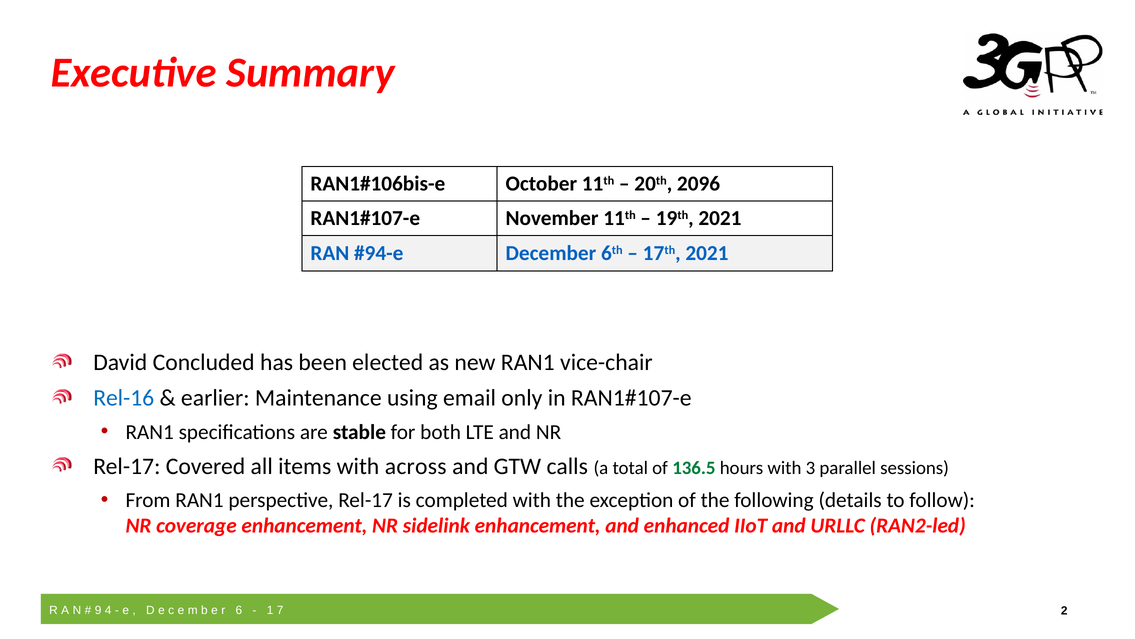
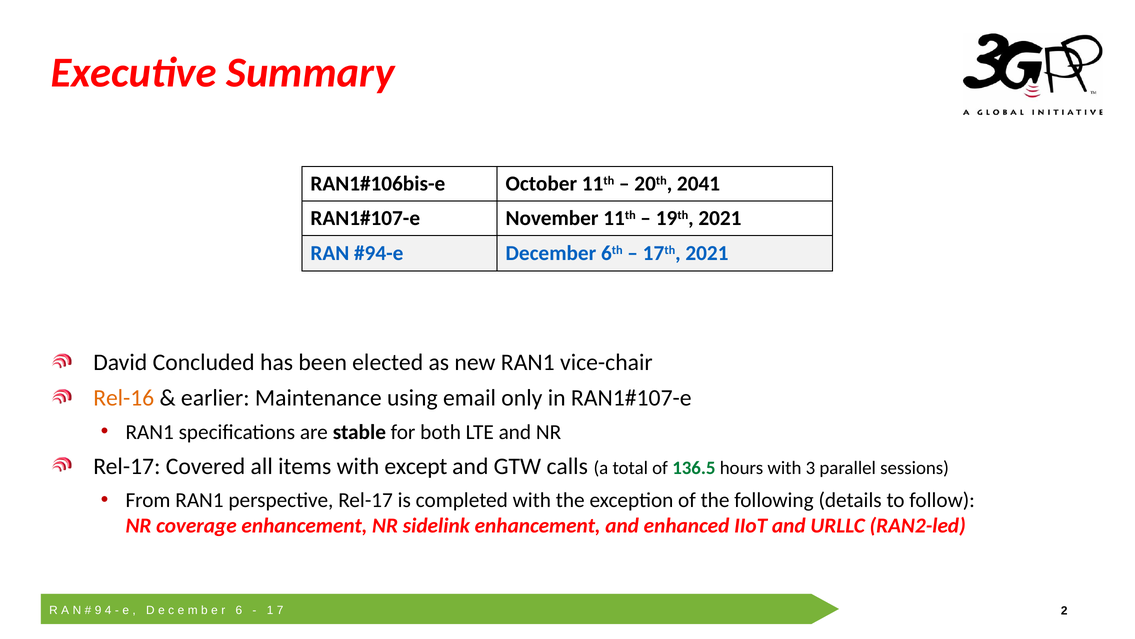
2096: 2096 -> 2041 (699, 184)
Rel-16 colour: blue -> orange (124, 398)
across: across -> except (416, 466)
